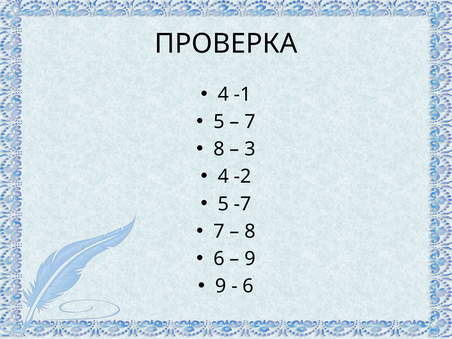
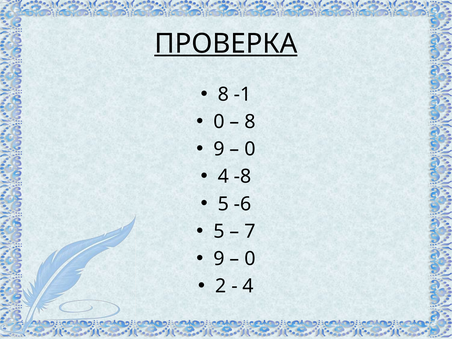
ПРОВЕРКА underline: none -> present (226, 44)
4: 4 -> 8 (223, 94)
5: 5 -> 0 (219, 122)
7: 7 -> 8 (250, 122)
8: 8 -> 9 (219, 149)
3: 3 -> 0 (250, 149)
-2: -2 -> -8 (243, 177)
-7: -7 -> -6 (243, 204)
7: 7 -> 5 (219, 231)
8: 8 -> 7 (250, 231)
6: 6 -> 9 (219, 259)
9: 9 -> 0 (250, 259)
9: 9 -> 2 (221, 286)
6: 6 -> 4 (248, 286)
